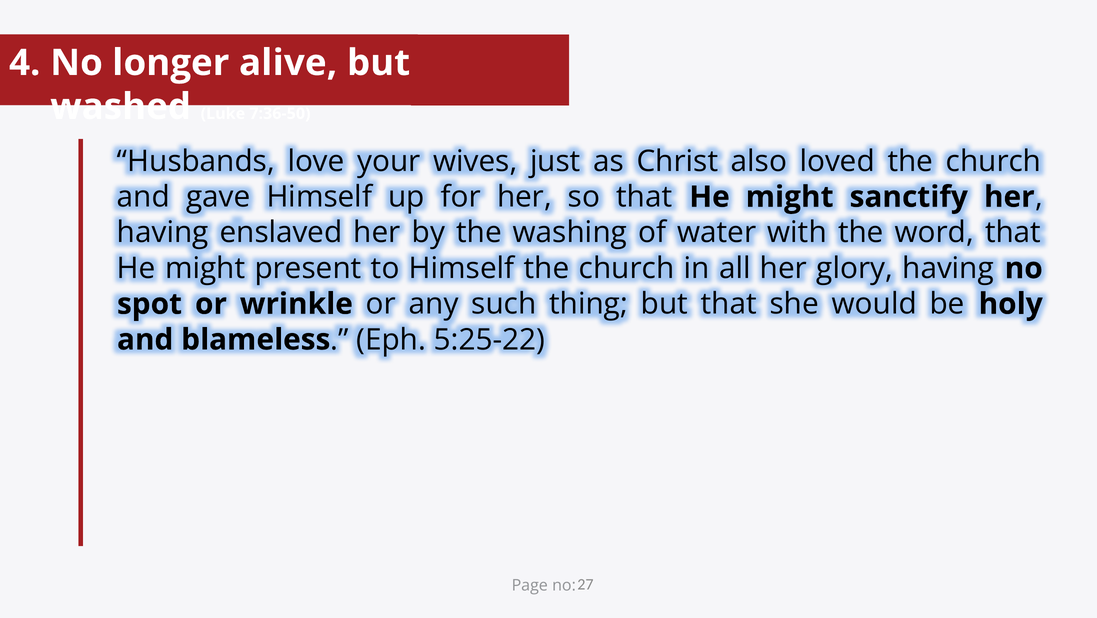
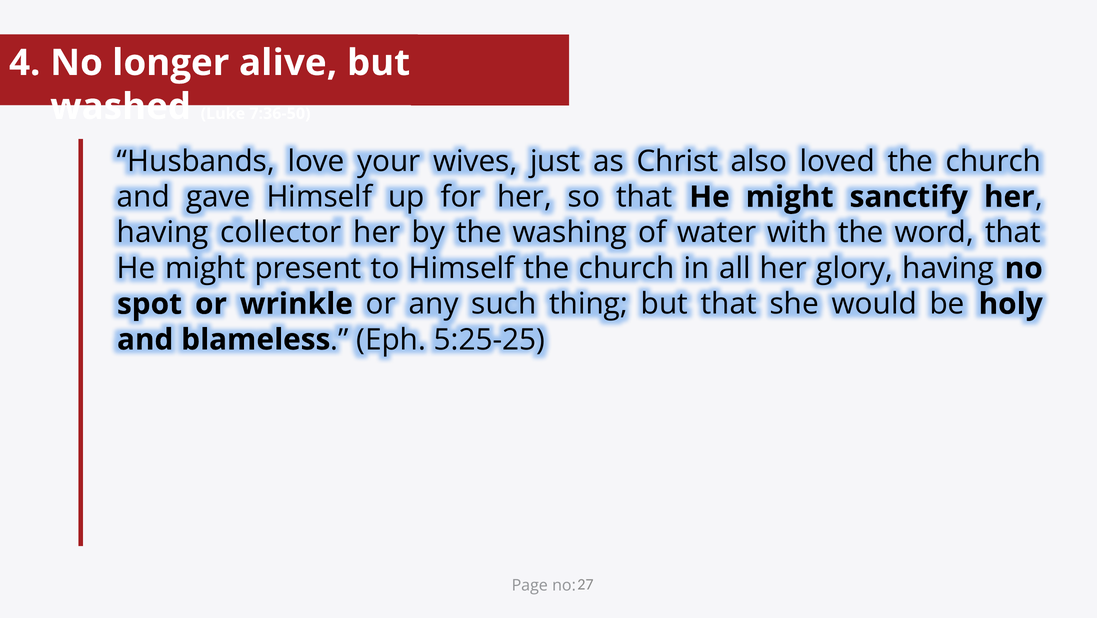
enslaved: enslaved -> collector (281, 233)
5:25-22: 5:25-22 -> 5:25-25 (489, 340)
